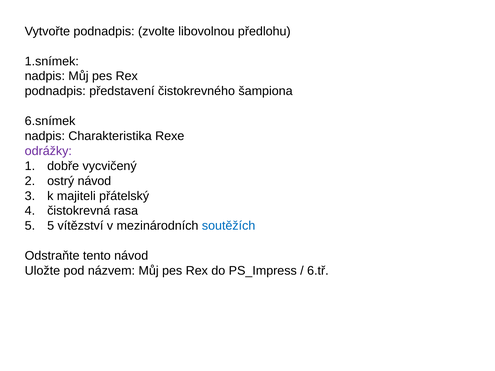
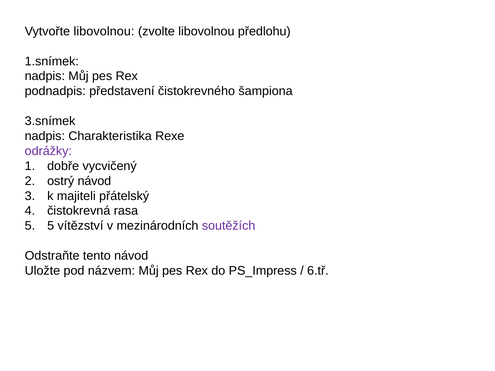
Vytvořte podnadpis: podnadpis -> libovolnou (104, 31)
6.snímek: 6.snímek -> 3.snímek (50, 121)
soutěžích colour: blue -> purple (229, 226)
